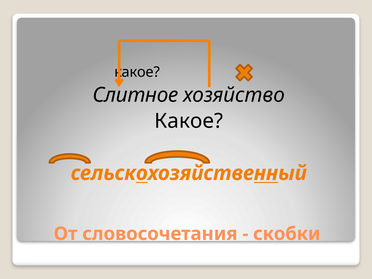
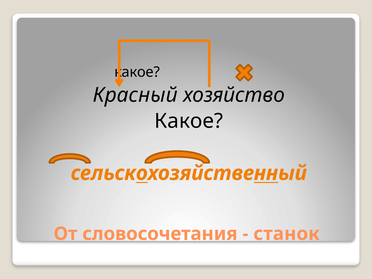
Слитное: Слитное -> Красный (135, 95)
скобки: скобки -> станок (287, 234)
